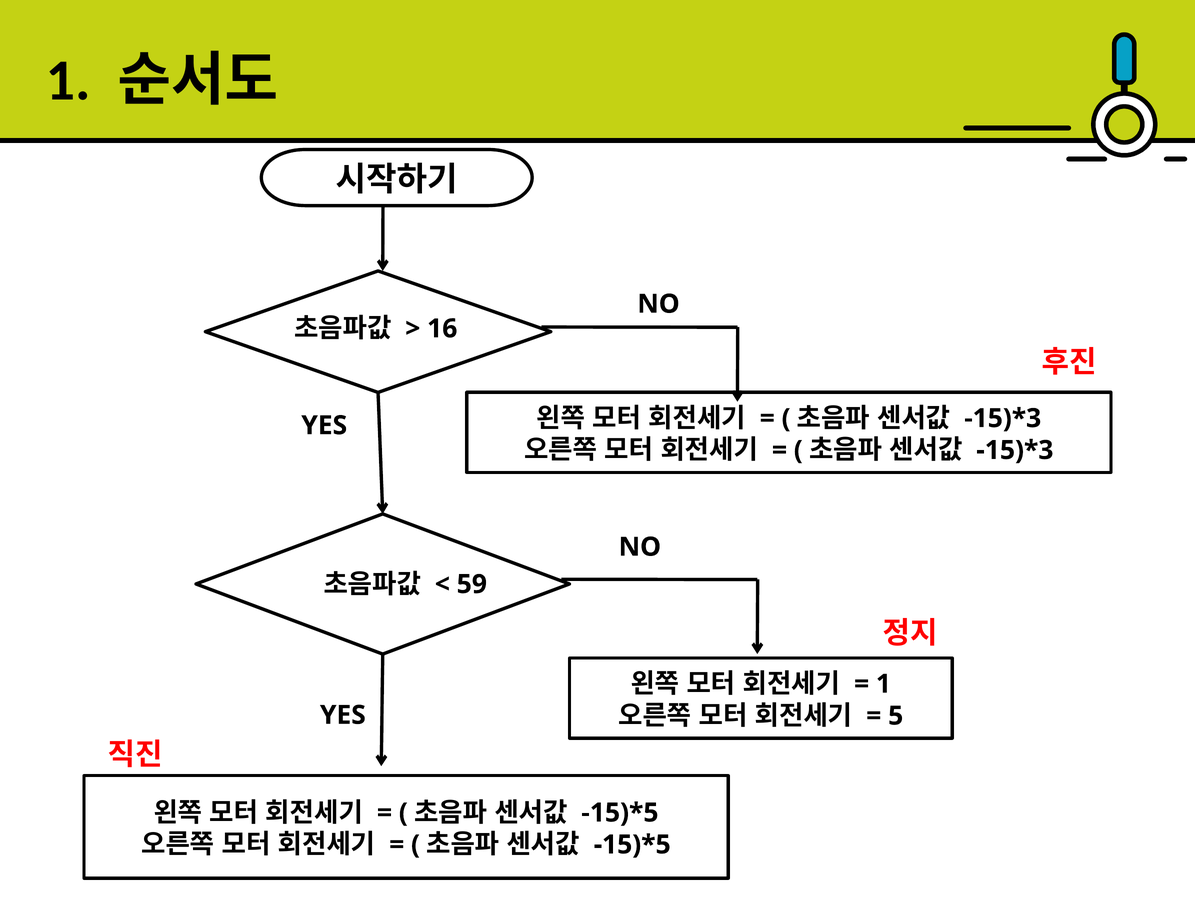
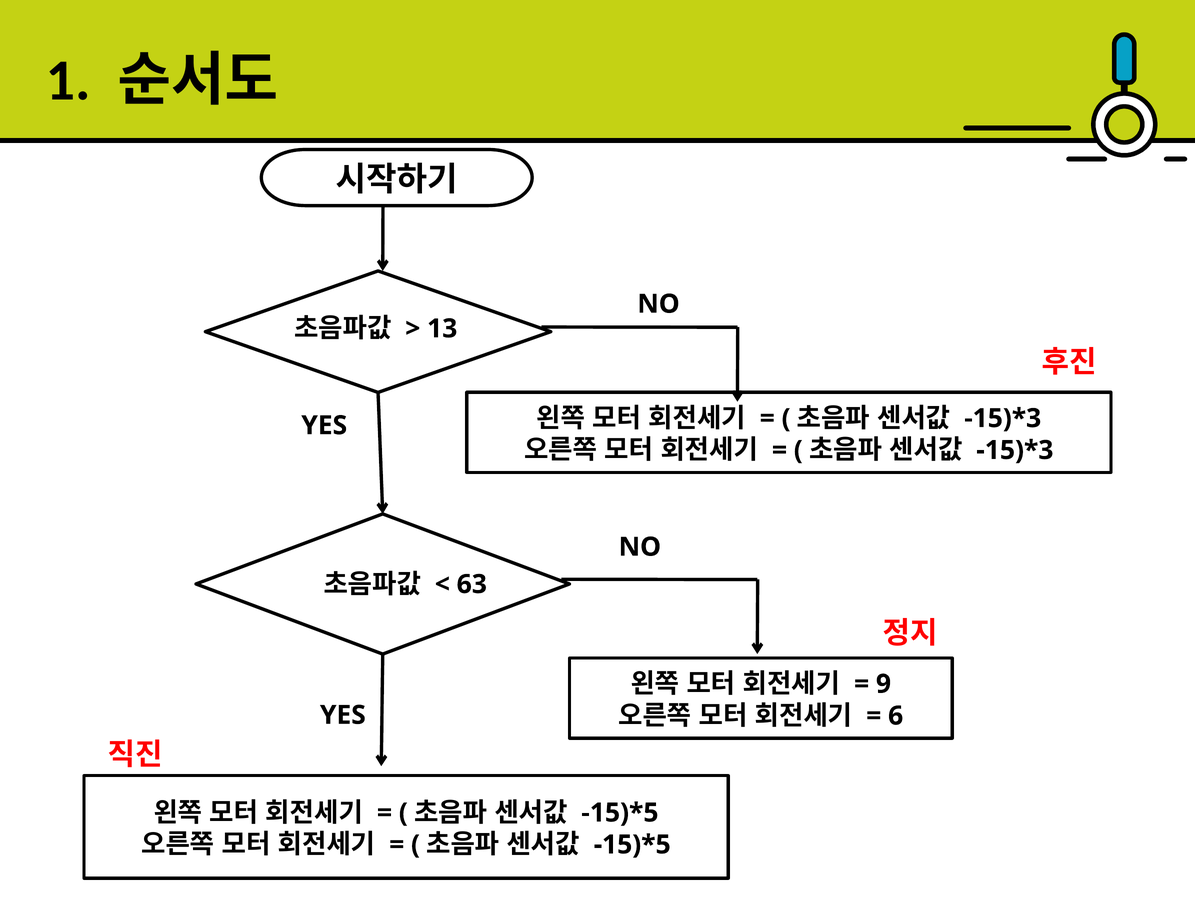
16: 16 -> 13 (442, 328)
59: 59 -> 63 (472, 584)
1: 1 -> 9 (883, 683)
5: 5 -> 6 (896, 715)
